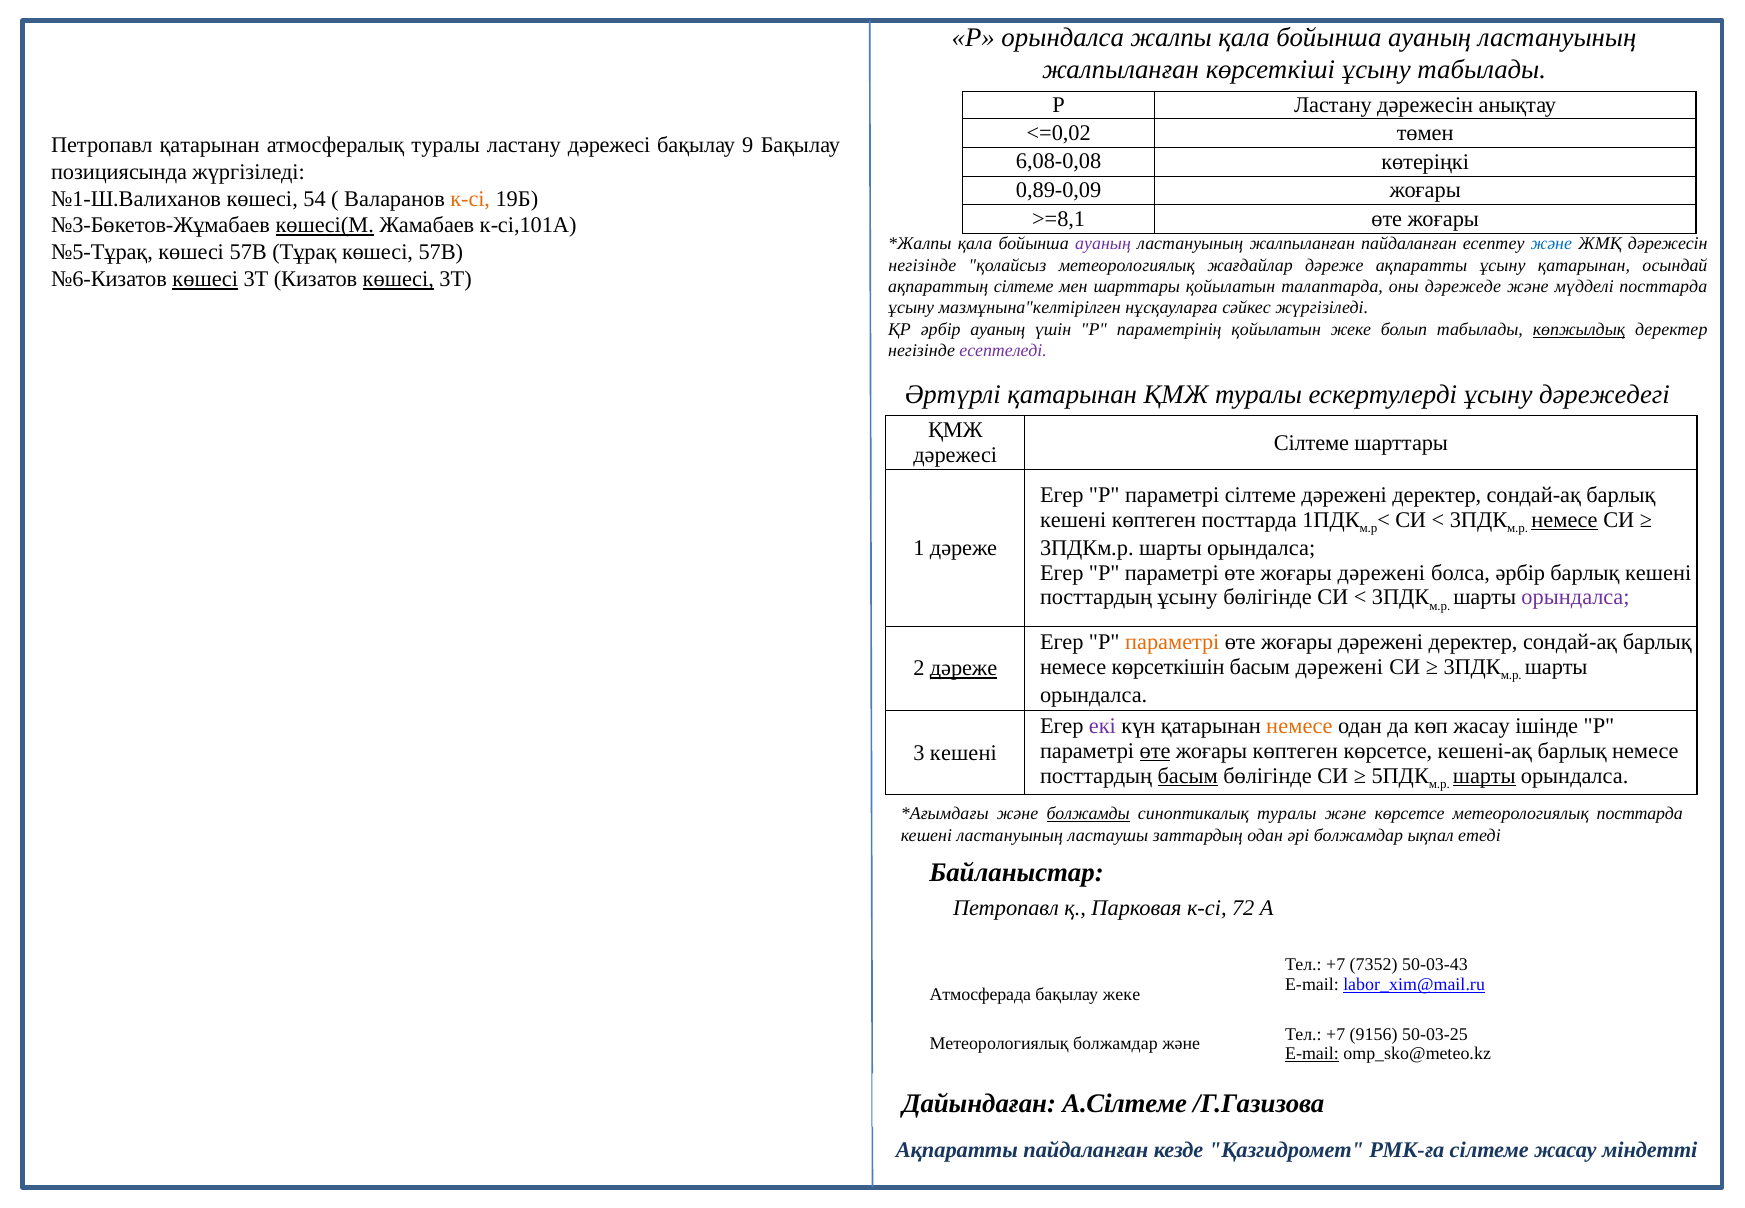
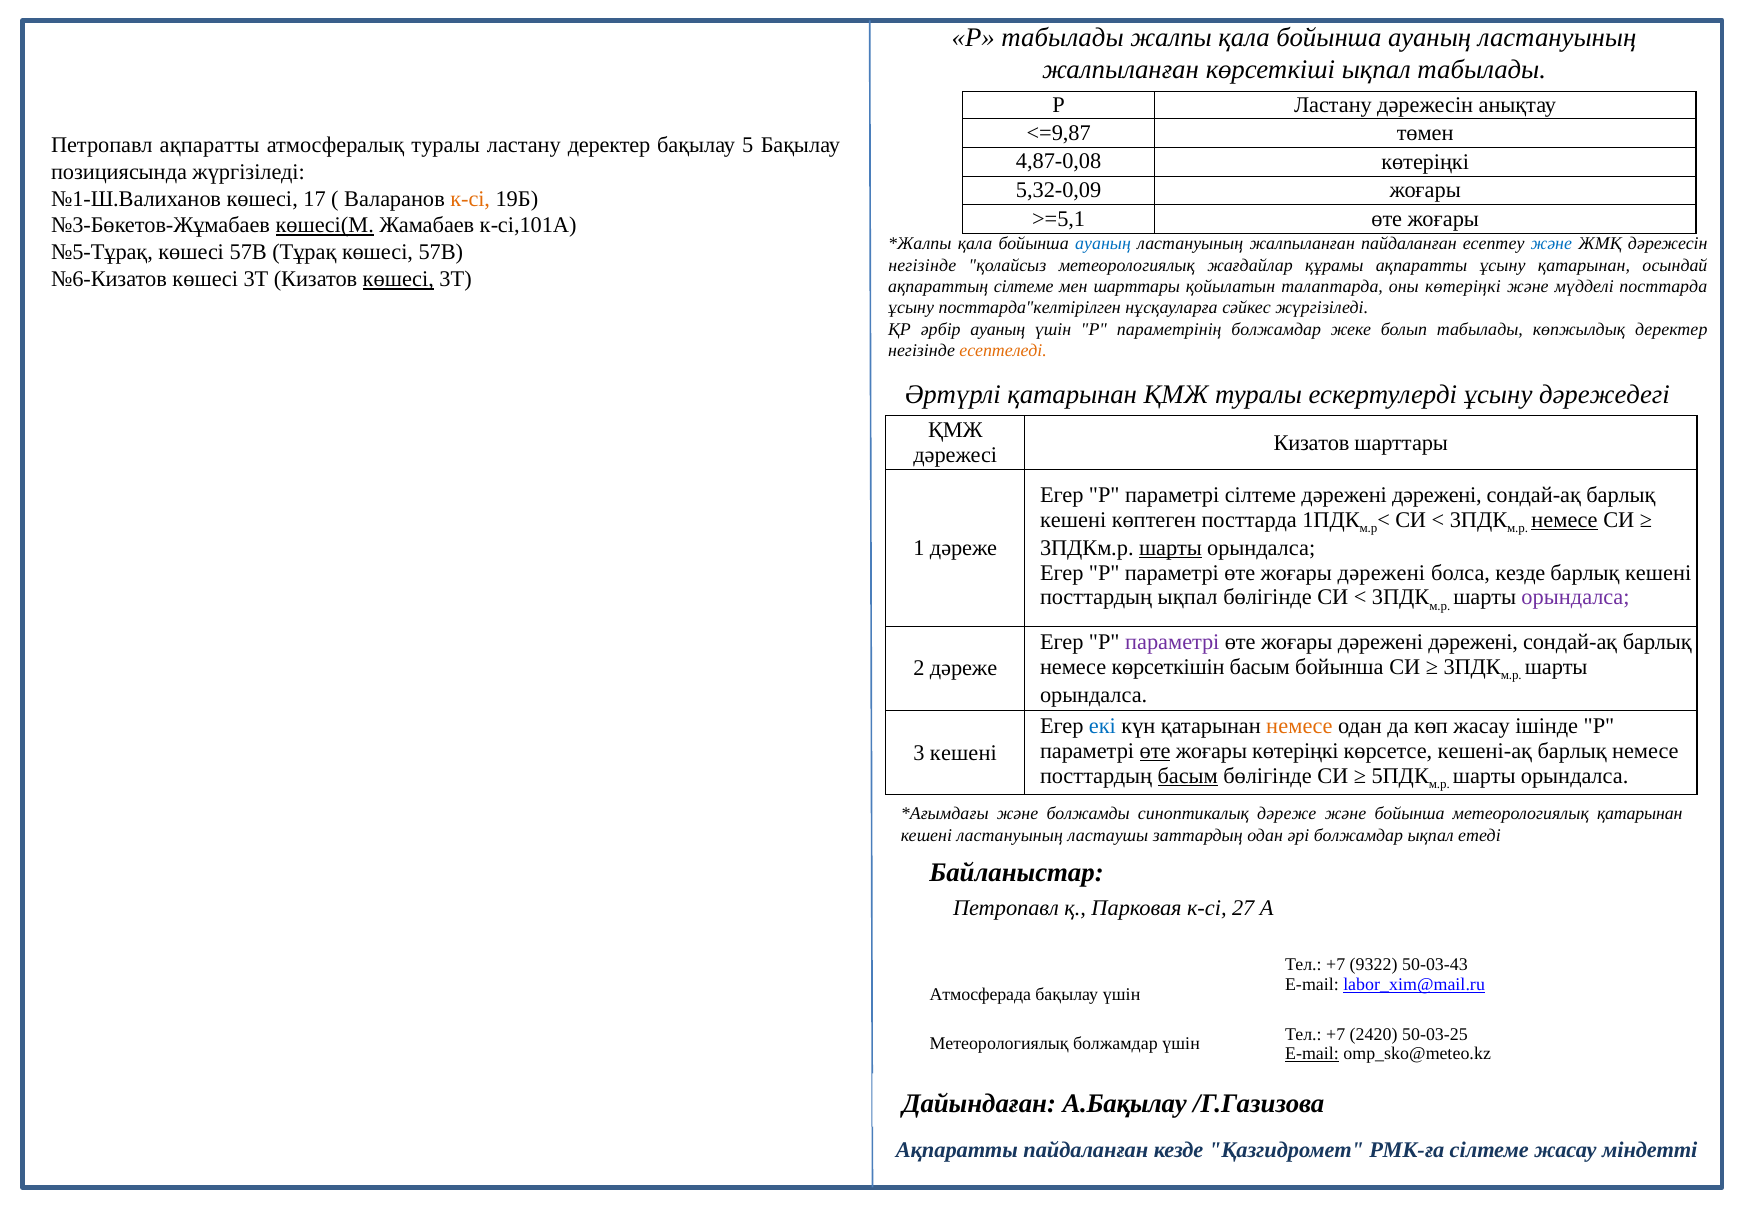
Р орындалса: орындалса -> табылады (1063, 38)
көрсеткіші ұсыну: ұсыну -> ықпал (1376, 70)
<=0,02: <=0,02 -> <=9,87 (1059, 133)
Петропавл қатарынан: қатарынан -> ақпаратты (210, 145)
ластану дәрежесі: дәрежесі -> деректер (609, 145)
9: 9 -> 5 (748, 145)
6,08-0,08: 6,08-0,08 -> 4,87-0,08 (1059, 161)
0,89-0,09: 0,89-0,09 -> 5,32-0,09 (1059, 190)
54: 54 -> 17 (315, 199)
>=8,1: >=8,1 -> >=5,1 (1059, 219)
ауаның colour: purple -> blue (1103, 244)
жағдайлар дәреже: дәреже -> құрамы (1334, 265)
көшесі underline: present -> none (205, 279)
оны дәрежеде: дәрежеде -> көтеріңкі (1463, 287)
мазмұнына"келтірілген: мазмұнына"келтірілген -> посттарда"келтірілген (1030, 308)
параметрінің қойылатын: қойылатын -> болжамдар (1276, 330)
көпжылдық underline: present -> none (1579, 330)
есептеледі colour: purple -> orange (1003, 351)
Сілтеме: Сілтеме -> Кизатов (1311, 443)
деректер: деректер -> дәрежені (1437, 495)
шарты underline: none -> present (1170, 548)
болса әрбір: әрбір -> кезде (1520, 573)
посттардың ұсыну: ұсыну -> ықпал (1188, 597)
параметрі colour: orange -> purple (1172, 642)
жоғары дәрежені деректер: деректер -> дәрежені (1473, 642)
басым дәрежені: дәрежені -> бойынша (1339, 667)
дәреже underline: present -> none (964, 668)
екі colour: purple -> blue (1102, 726)
жоғары көптеген: көптеген -> көтеріңкі (1295, 751)
шарты underline: present -> none (1484, 776)
болжамды underline: present -> none (1088, 814)
синоптикалық туралы: туралы -> дәреже (1287, 814)
және көрсетсе: көрсетсе -> бойынша (1410, 814)
метеорологиялық посттарда: посттарда -> қатарынан (1640, 814)
72: 72 -> 27 (1243, 908)
7352: 7352 -> 9322 (1374, 964)
бақылау жеке: жеке -> үшін (1122, 994)
9156: 9156 -> 2420 (1374, 1034)
болжамдар және: және -> үшін (1181, 1044)
А.Сілтеме: А.Сілтеме -> А.Бақылау (1125, 1104)
